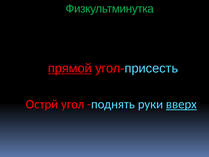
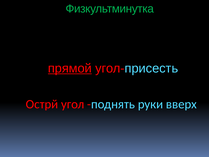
вверх underline: present -> none (181, 104)
